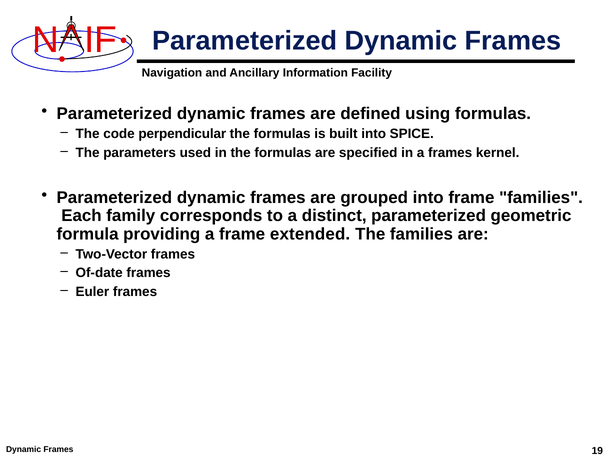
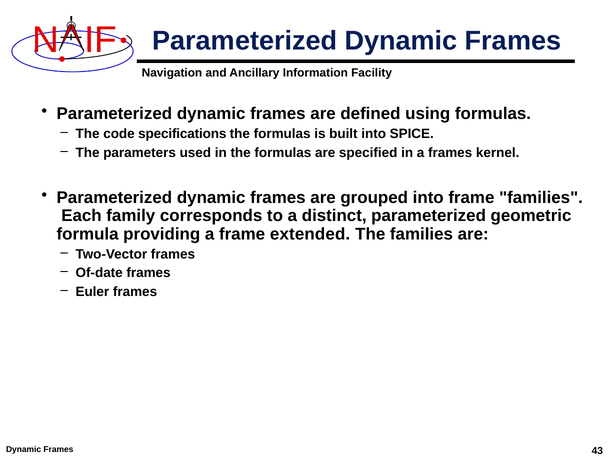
perpendicular: perpendicular -> specifications (182, 134)
19: 19 -> 43 (597, 451)
